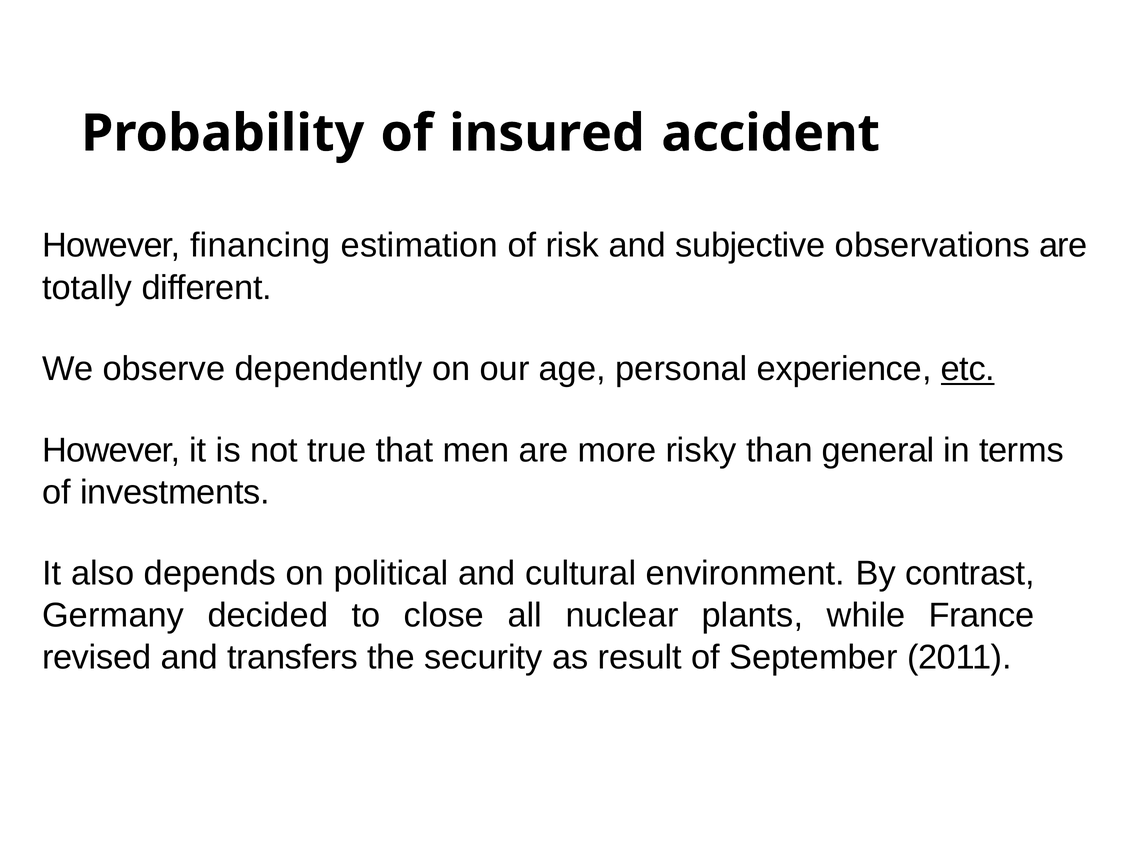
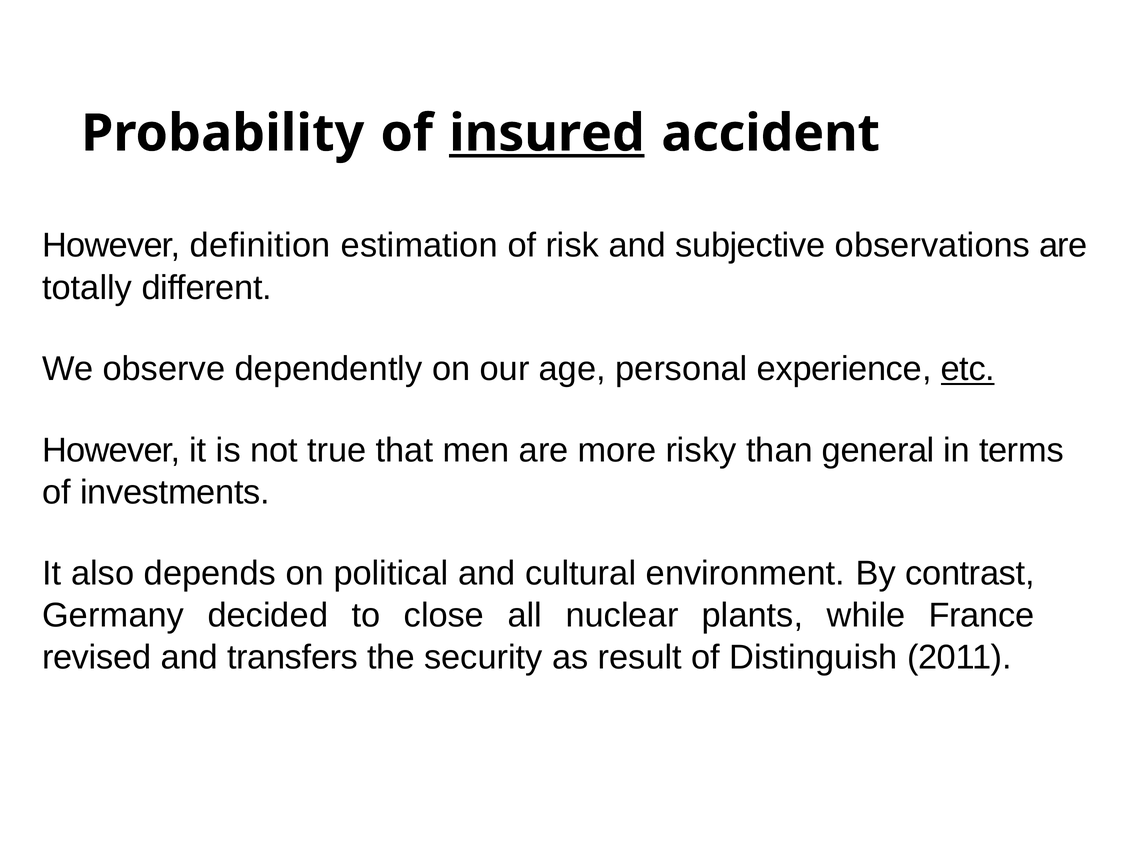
insured underline: none -> present (547, 133)
financing: financing -> definition (260, 246)
September: September -> Distinguish (813, 658)
